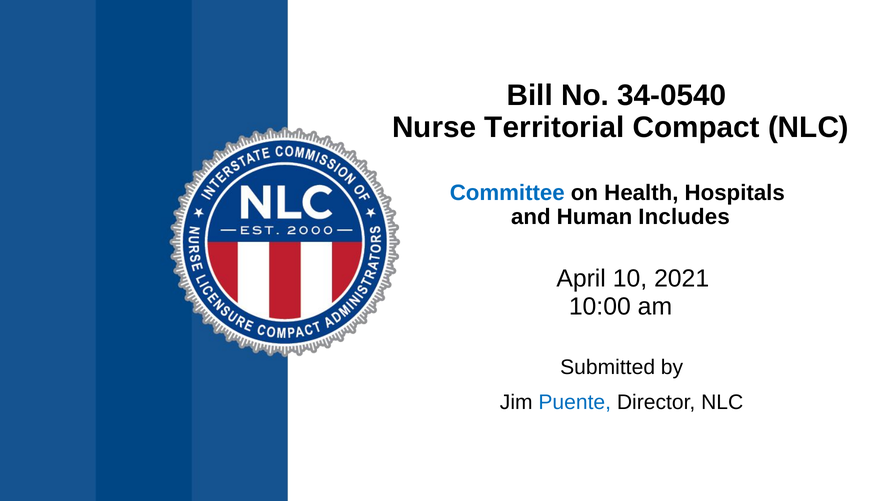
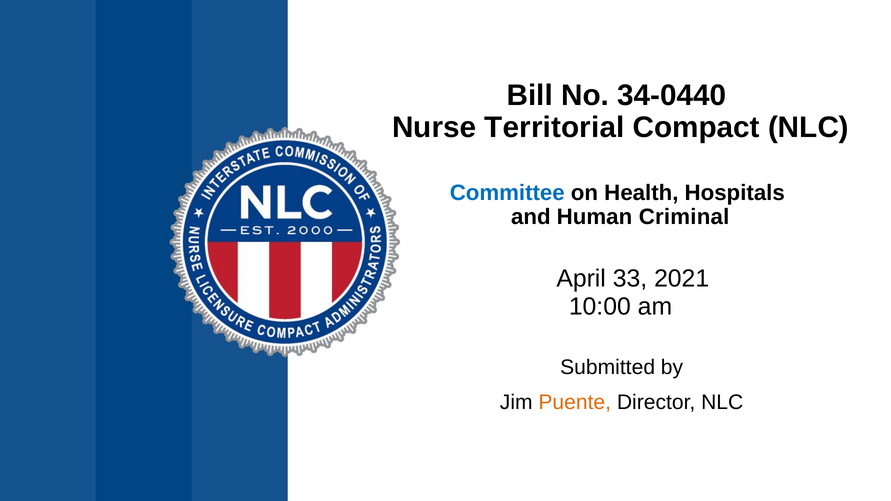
34-0540: 34-0540 -> 34-0440 (672, 95)
Includes: Includes -> Criminal (684, 217)
10: 10 -> 33 (630, 279)
Puente colour: blue -> orange (575, 402)
